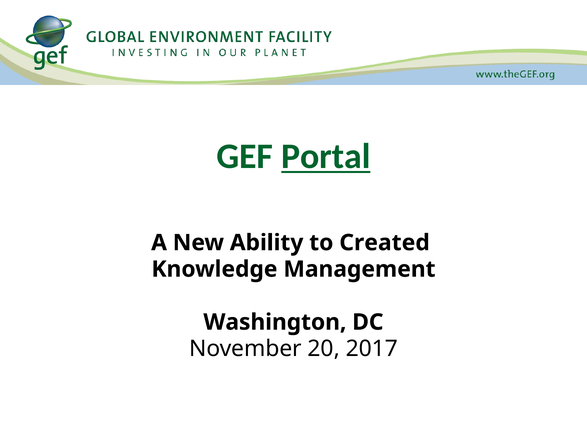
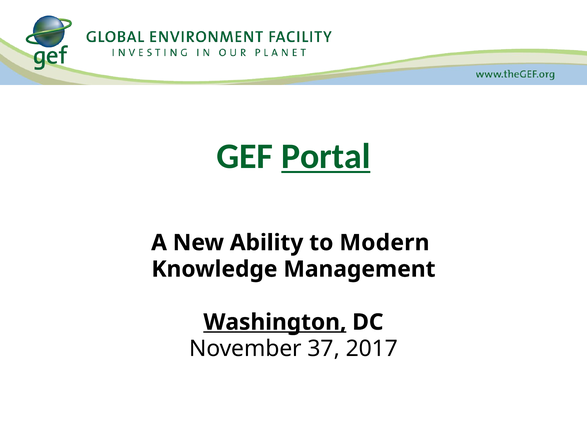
Created: Created -> Modern (384, 243)
Washington underline: none -> present (275, 322)
20: 20 -> 37 (324, 349)
